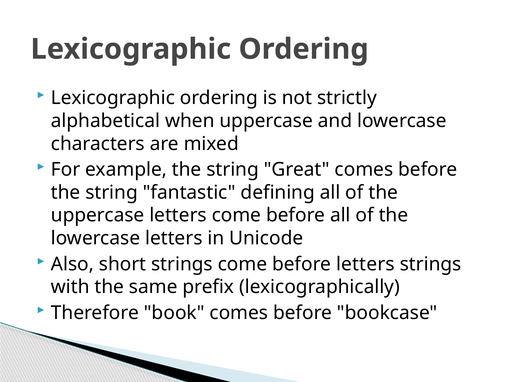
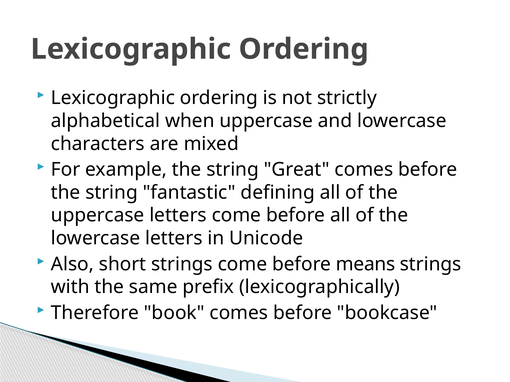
before letters: letters -> means (366, 264)
